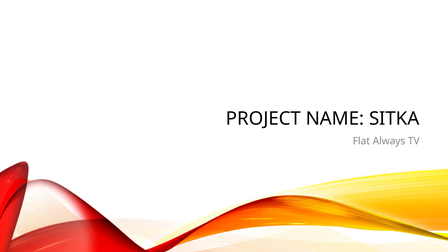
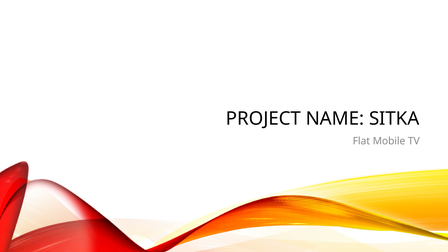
Always: Always -> Mobile (389, 141)
